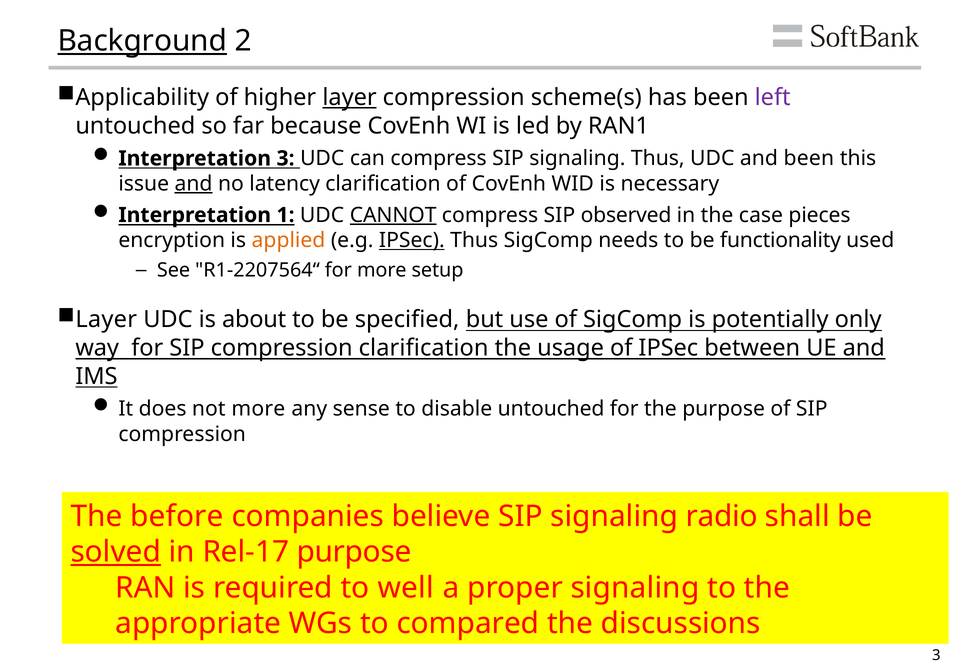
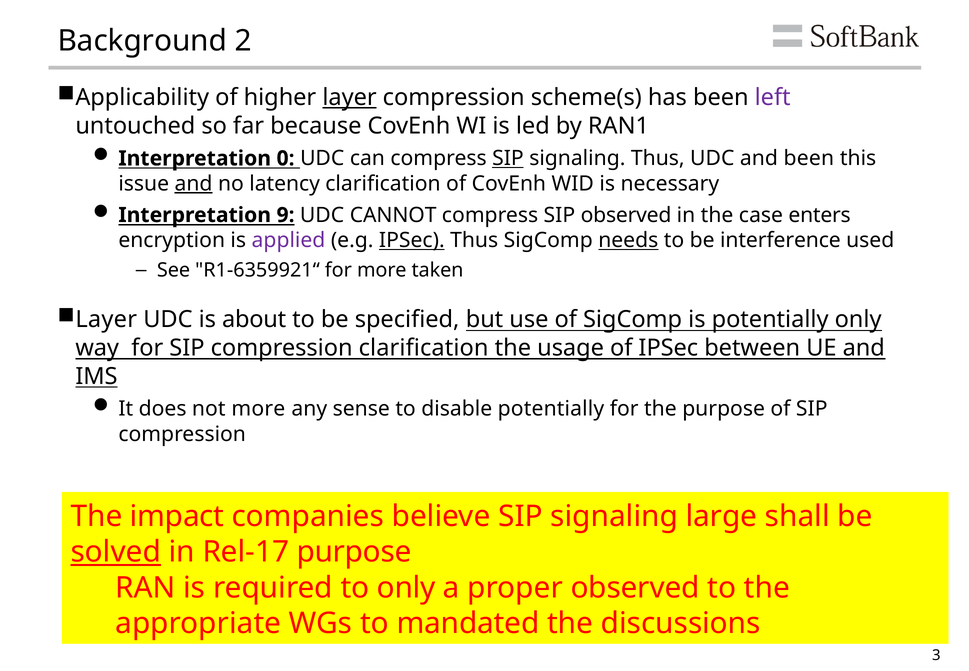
Background underline: present -> none (142, 41)
Interpretation 3: 3 -> 0 (286, 158)
SIP underline: none -> present (508, 158)
1: 1 -> 9 (286, 215)
CANNOT underline: present -> none (393, 215)
pieces: pieces -> enters (820, 215)
applied colour: orange -> purple (288, 240)
needs underline: none -> present (628, 240)
functionality: functionality -> interference (780, 240)
R1-2207564“: R1-2207564“ -> R1-6359921“ (258, 270)
setup: setup -> taken (438, 270)
disable untouched: untouched -> potentially (551, 409)
before: before -> impact (177, 516)
radio: radio -> large (722, 516)
to well: well -> only (406, 588)
proper signaling: signaling -> observed (635, 588)
compared: compared -> mandated (468, 623)
